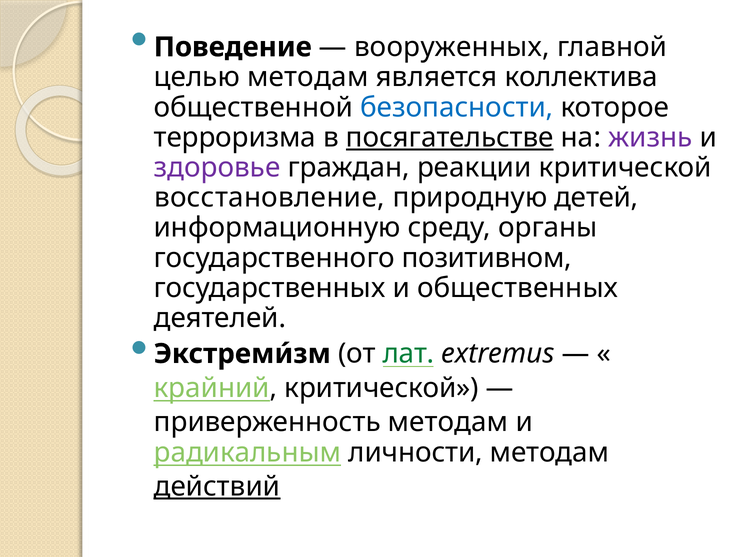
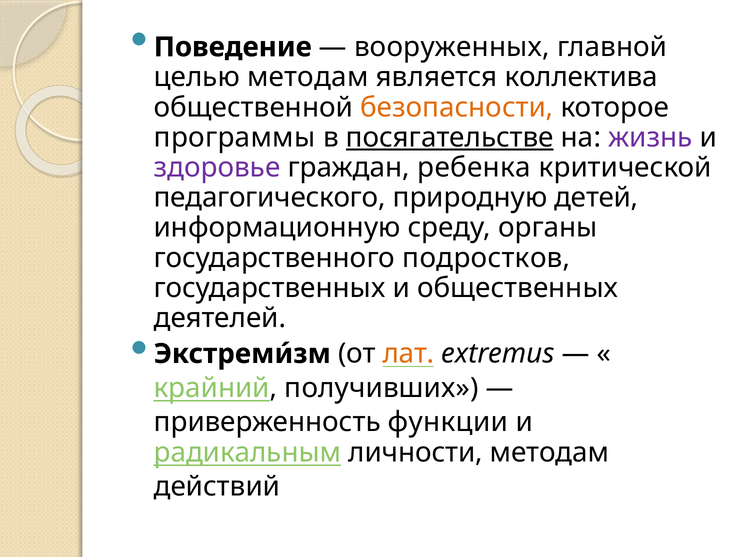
безопасности colour: blue -> orange (457, 107)
терроризма: терроризма -> программы (235, 137)
реакции: реакции -> ребенка (474, 168)
восстановление: восстановление -> педагогического (270, 198)
позитивном: позитивном -> подростков (486, 258)
лат colour: green -> orange (408, 354)
крайний критической: критической -> получивших (381, 388)
приверженность методам: методам -> функции (448, 422)
действий underline: present -> none (217, 487)
